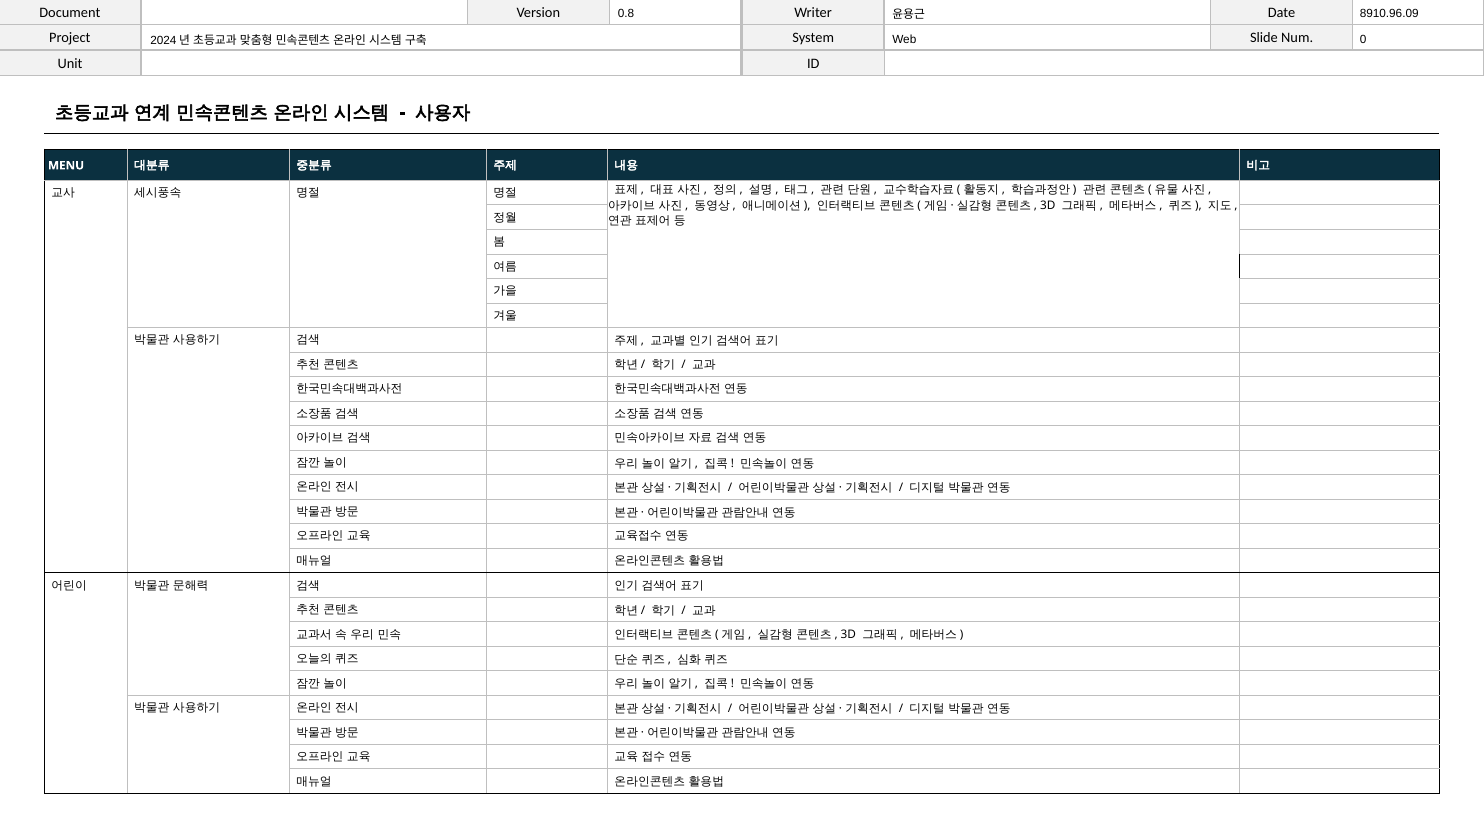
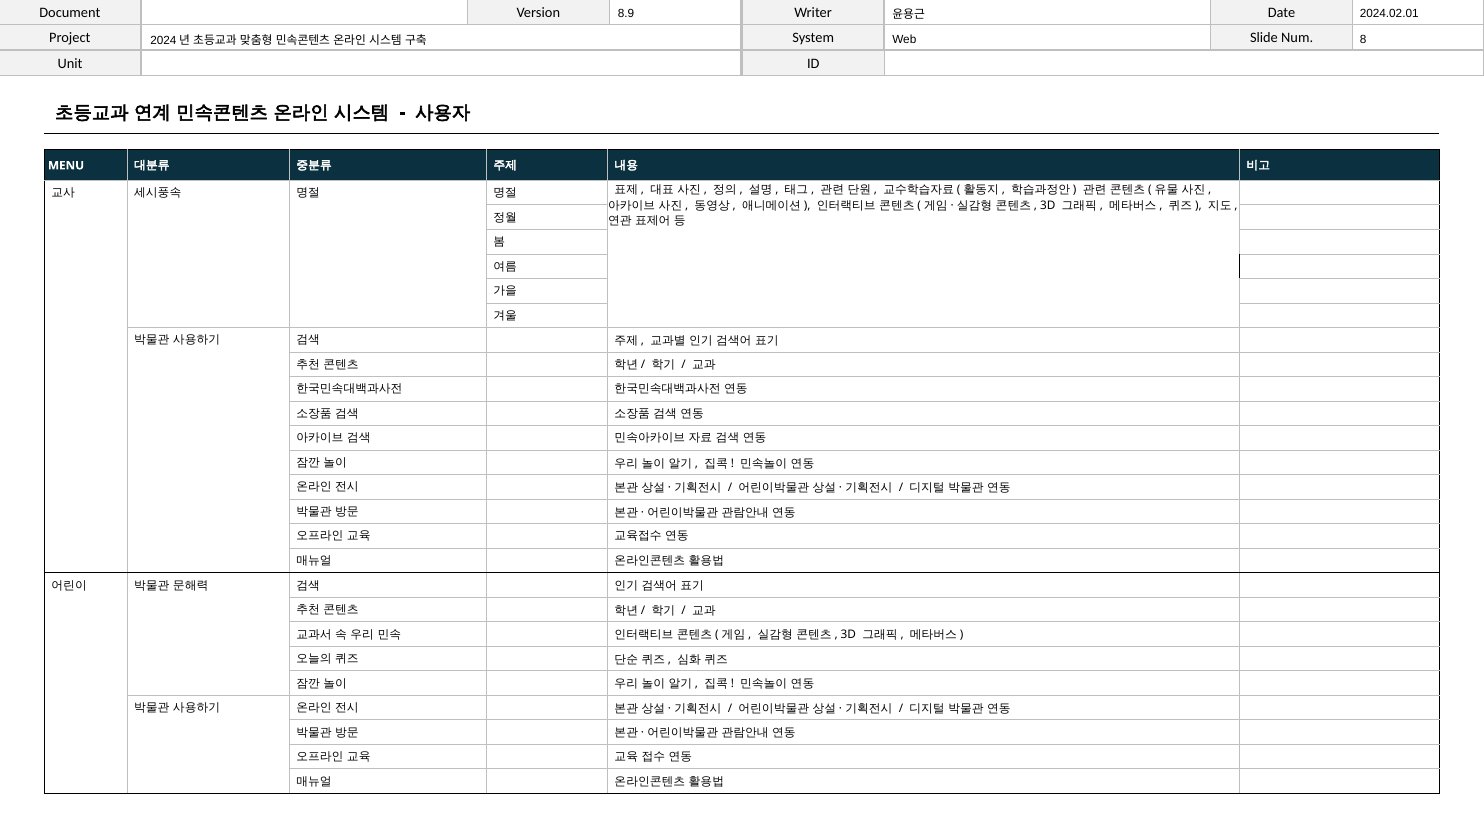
0.8: 0.8 -> 8.9 (626, 13)
8910.96.09: 8910.96.09 -> 2024.02.01 (1389, 13)
0: 0 -> 8 (1363, 40)
